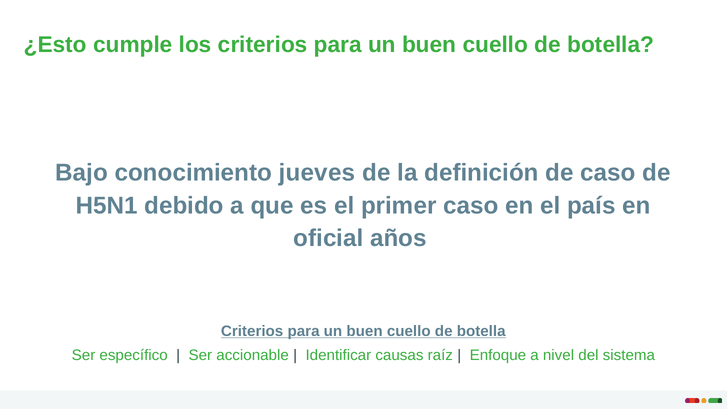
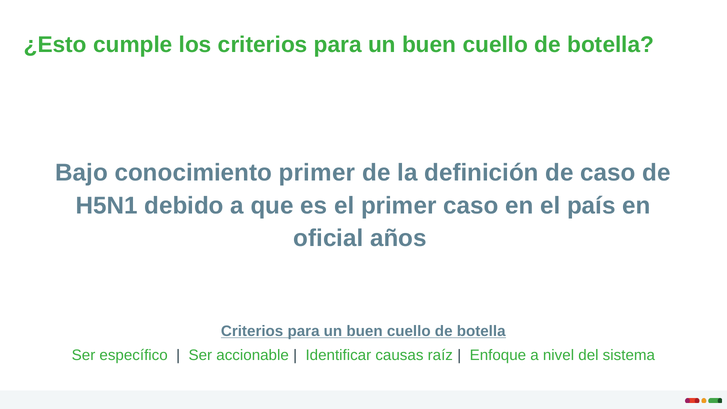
conocimiento jueves: jueves -> primer (317, 173)
